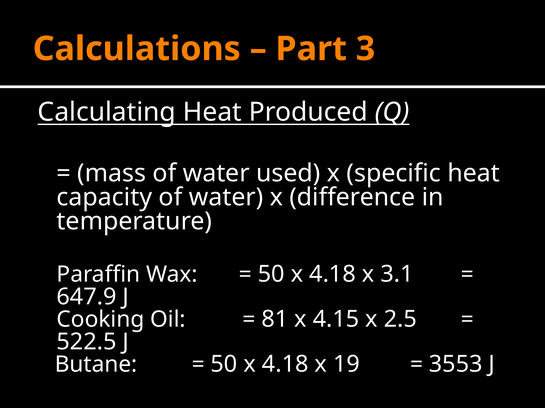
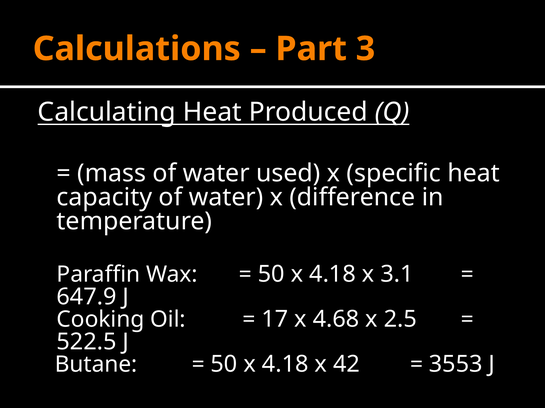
81: 81 -> 17 (275, 320)
4.15: 4.15 -> 4.68 (336, 320)
19: 19 -> 42 (346, 365)
